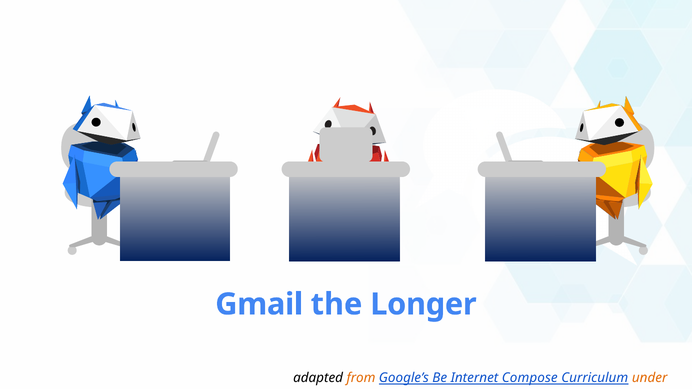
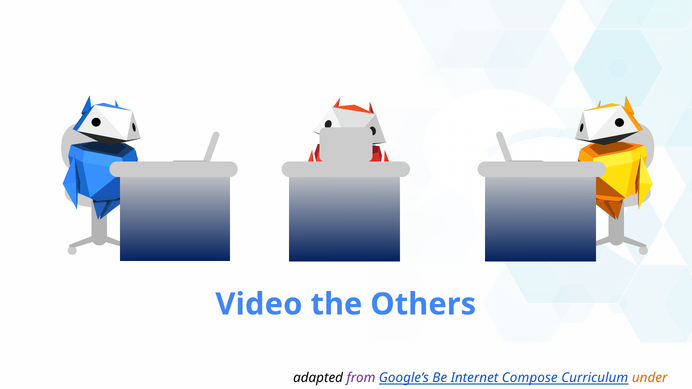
Gmail: Gmail -> Video (259, 304)
Longer: Longer -> Others (423, 304)
from colour: orange -> purple (361, 378)
